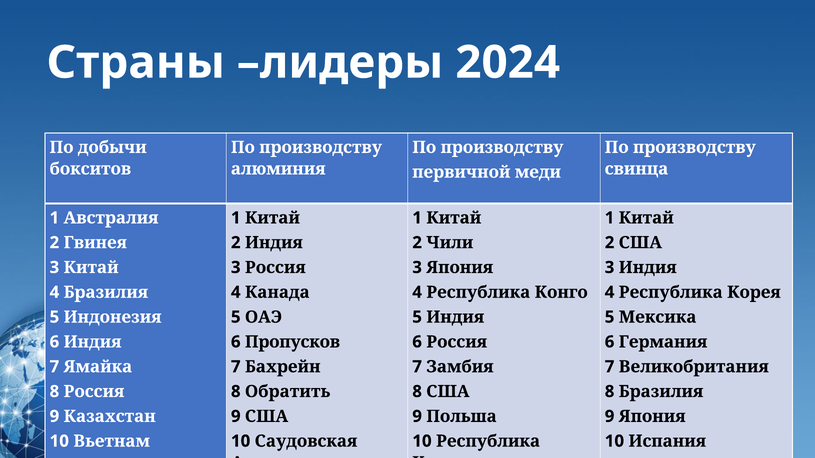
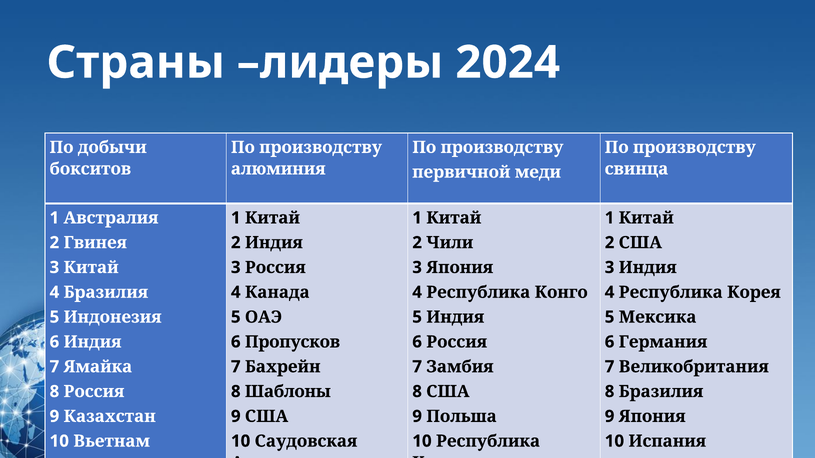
Обратить: Обратить -> Шаблоны (288, 392)
